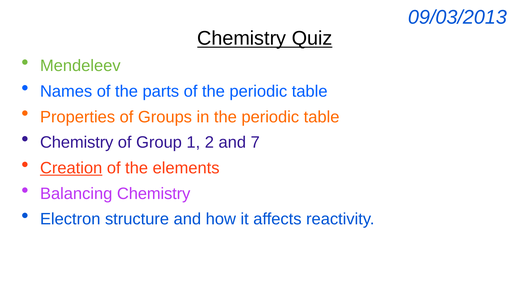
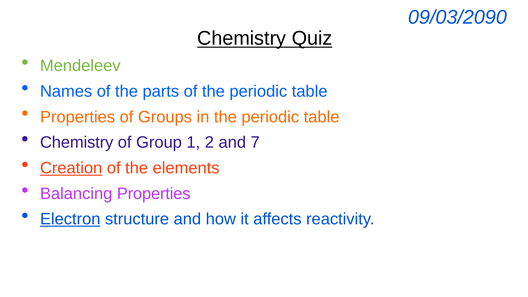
09/03/2013: 09/03/2013 -> 09/03/2090 (457, 17)
Balancing Chemistry: Chemistry -> Properties (154, 194)
Electron underline: none -> present (70, 219)
